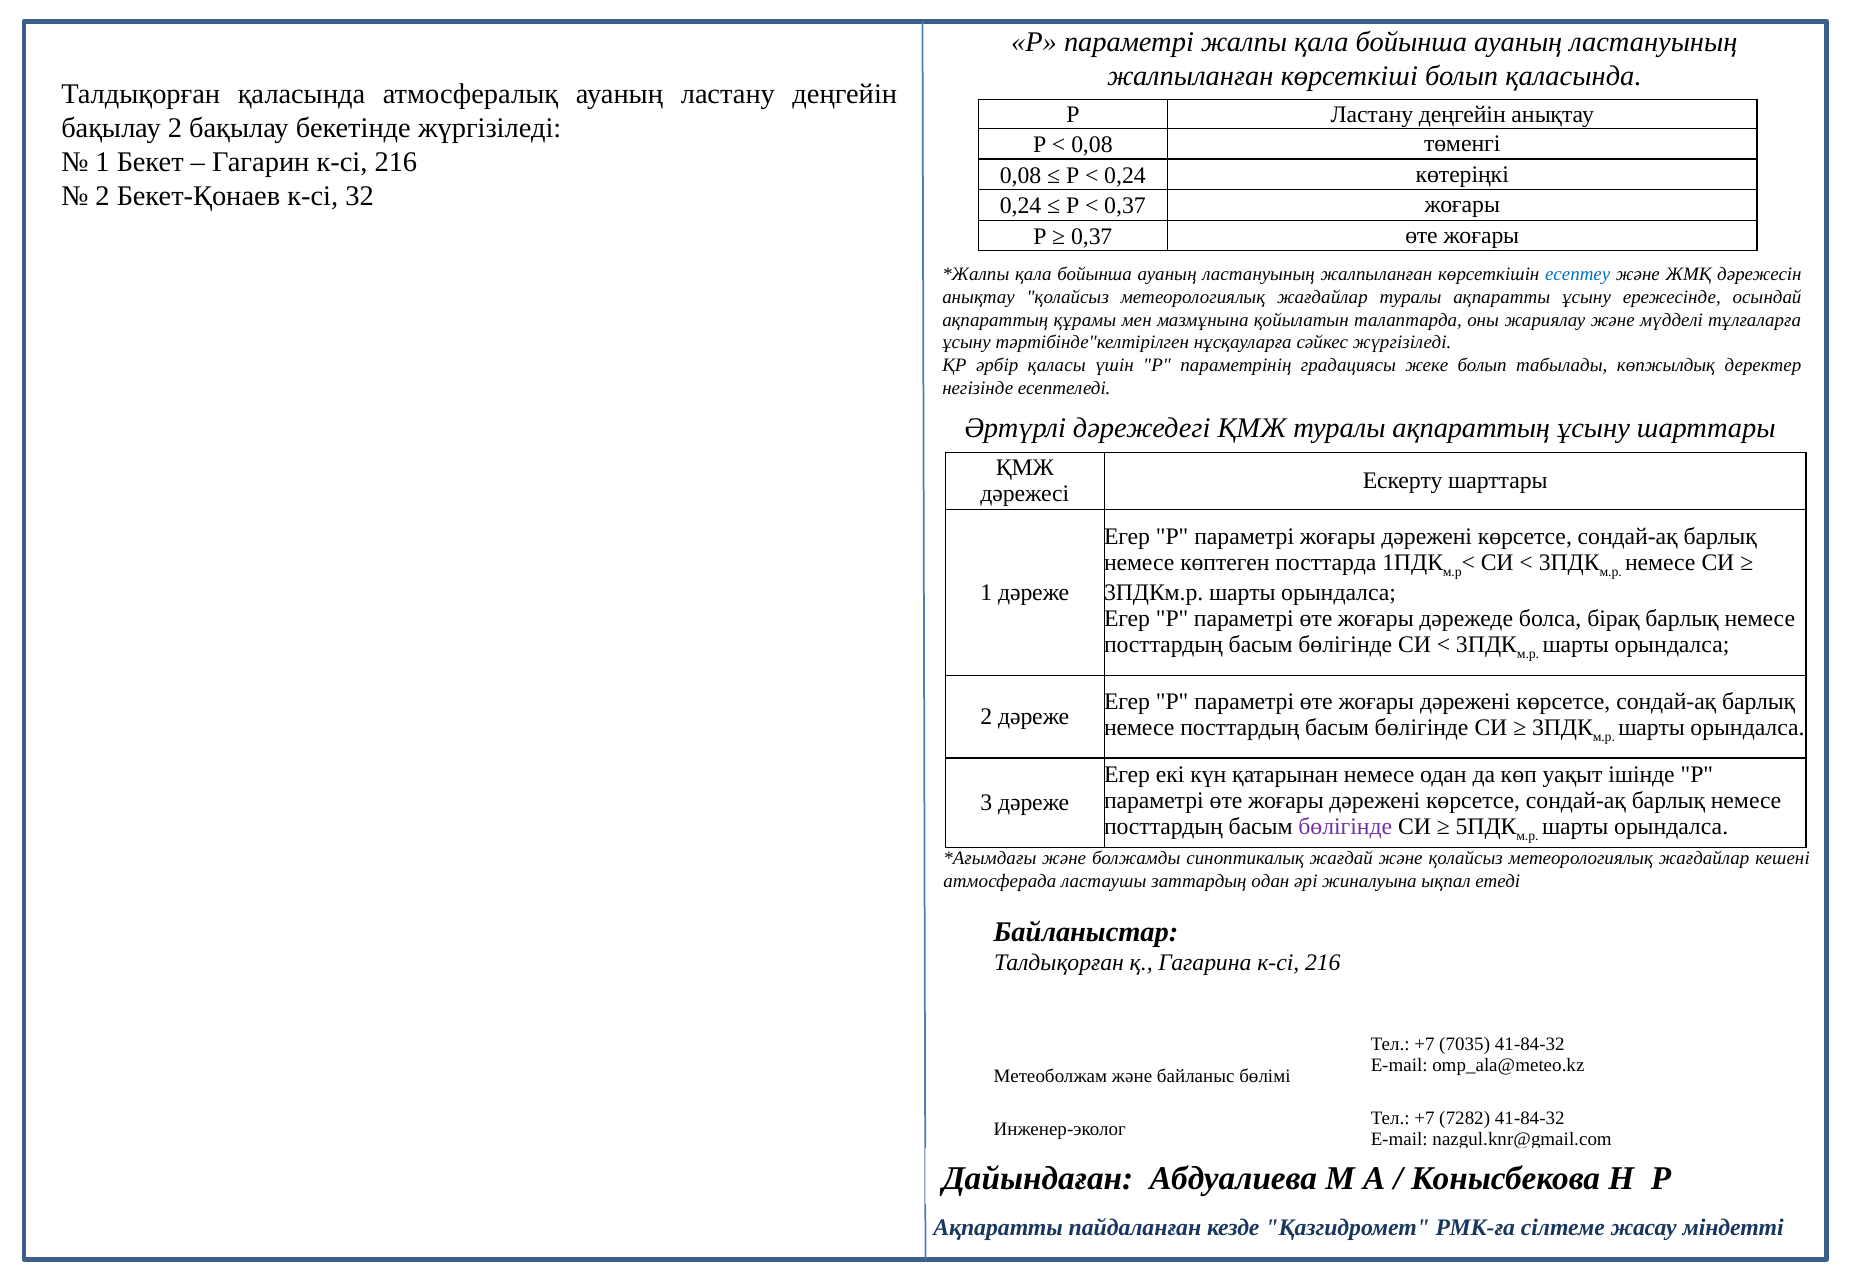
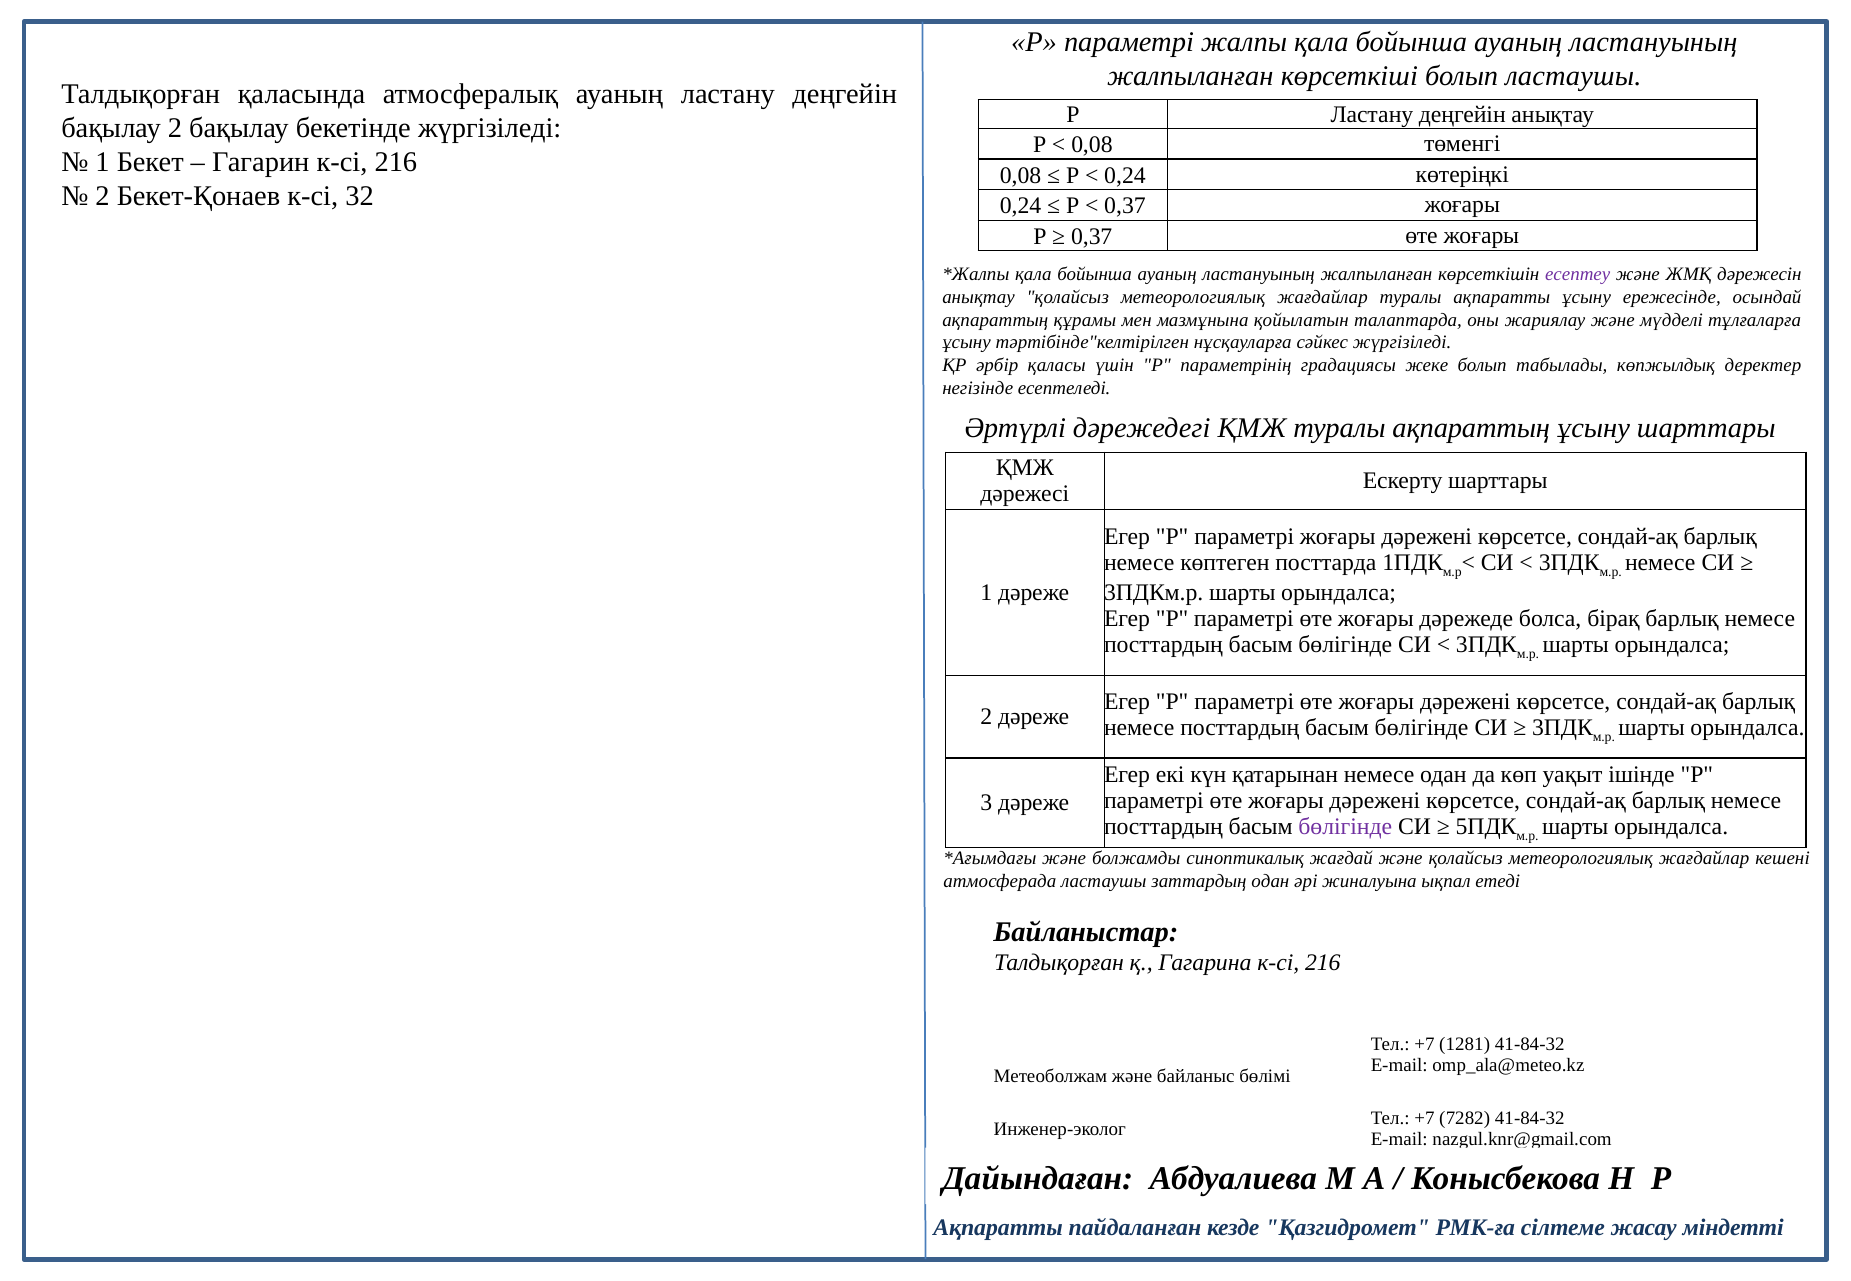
болып қаласында: қаласында -> ластаушы (1573, 76)
есептеу colour: blue -> purple (1578, 275)
7035: 7035 -> 1281 (1465, 1045)
